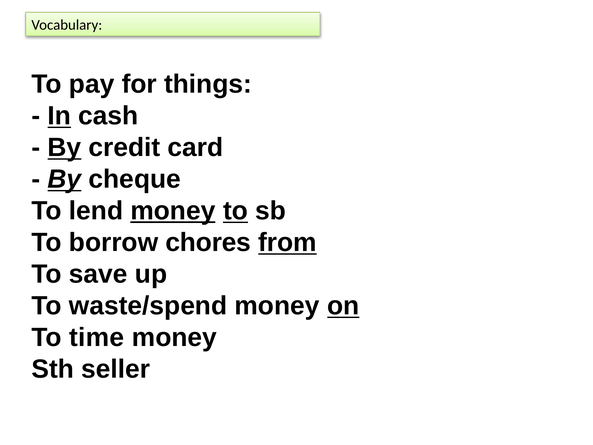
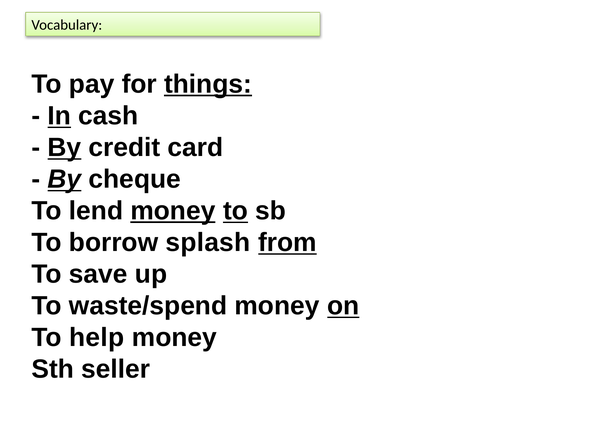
things underline: none -> present (208, 84)
chores: chores -> splash (208, 242)
time: time -> help (97, 337)
